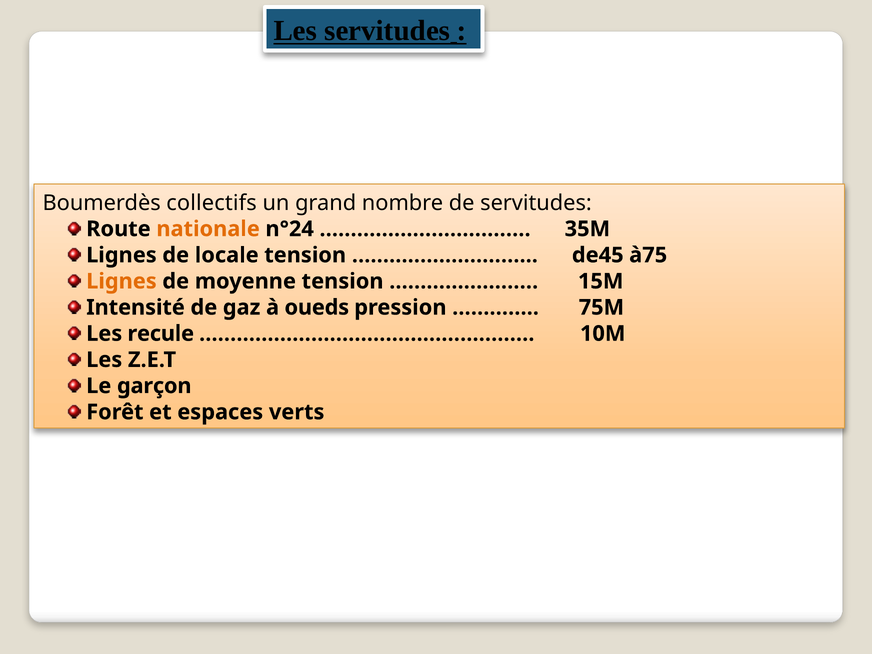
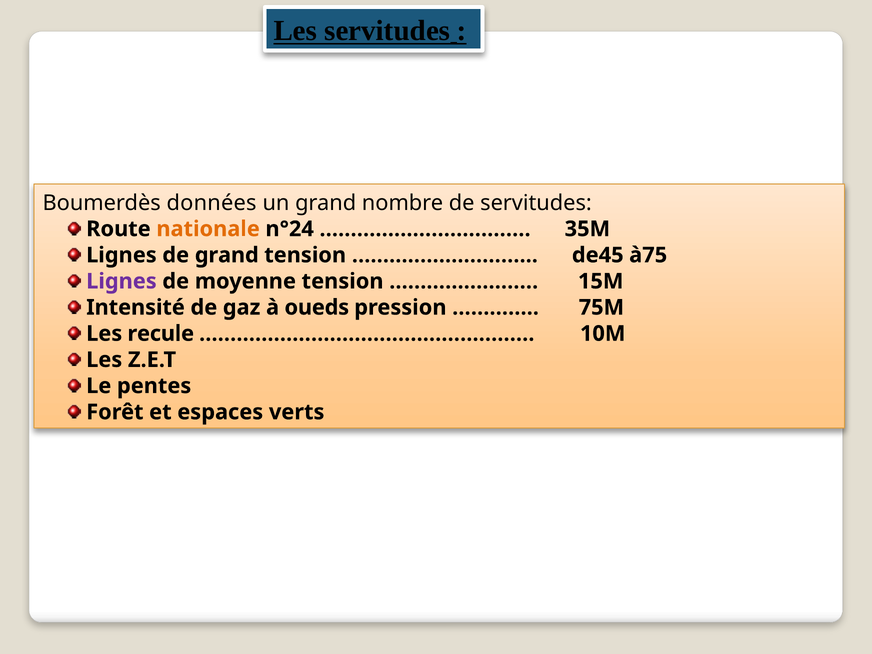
collectifs: collectifs -> données (212, 203)
de locale: locale -> grand (227, 255)
Lignes colour: orange -> purple (121, 281)
garçon: garçon -> pentes (154, 386)
